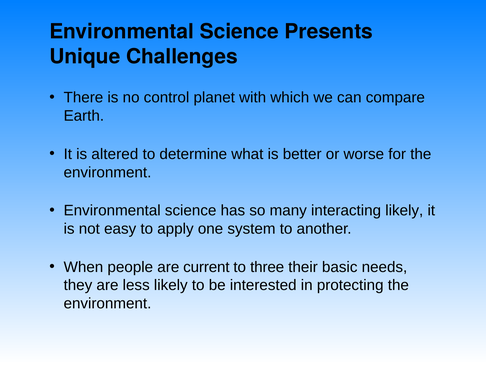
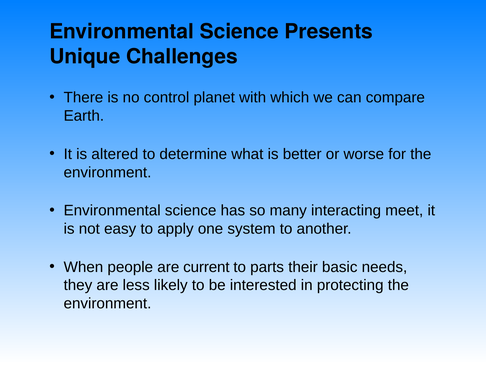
interacting likely: likely -> meet (404, 210)
three: three -> parts (267, 267)
